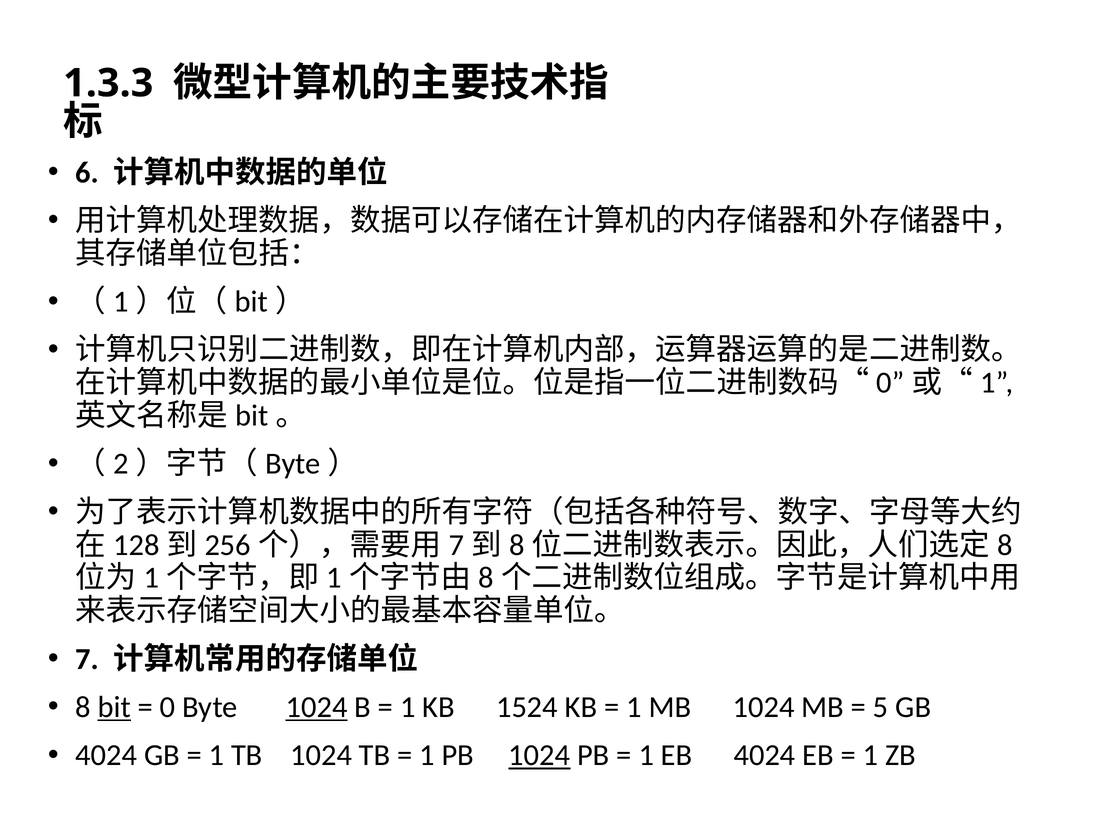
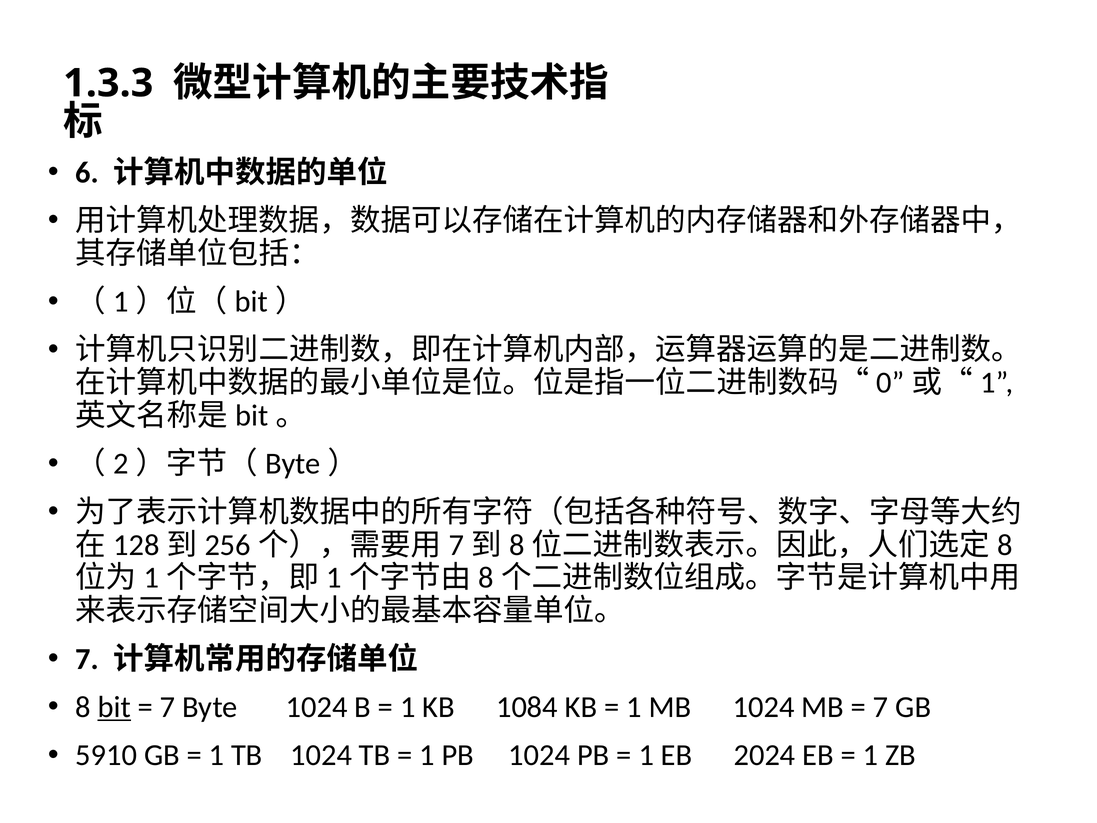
0: 0 -> 7 (168, 707)
1024 underline: present -> none (317, 707)
1524: 1524 -> 1084 (527, 707)
5: 5 -> 7 (881, 707)
4024: 4024 -> 5910 (106, 755)
1024 underline: present -> none (539, 755)
EB 4024: 4024 -> 2024 (765, 755)
